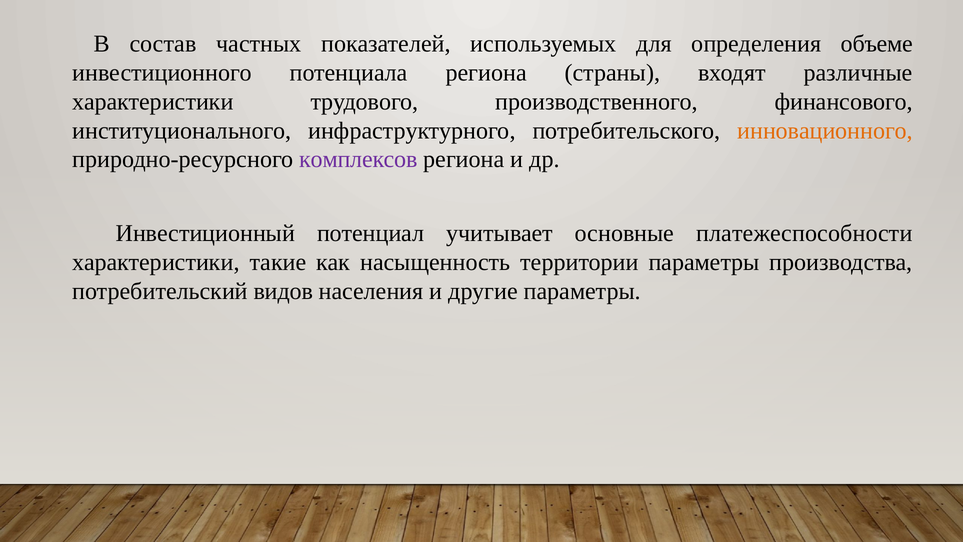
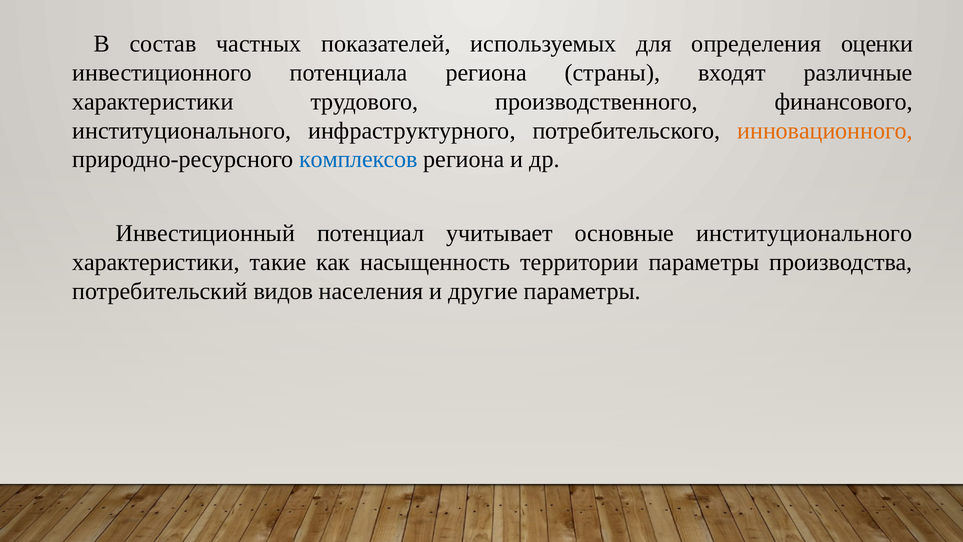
объеме: объеме -> оценки (877, 44)
комплексов colour: purple -> blue (358, 159)
основные платежеспособности: платежеспособности -> институционального (804, 233)
